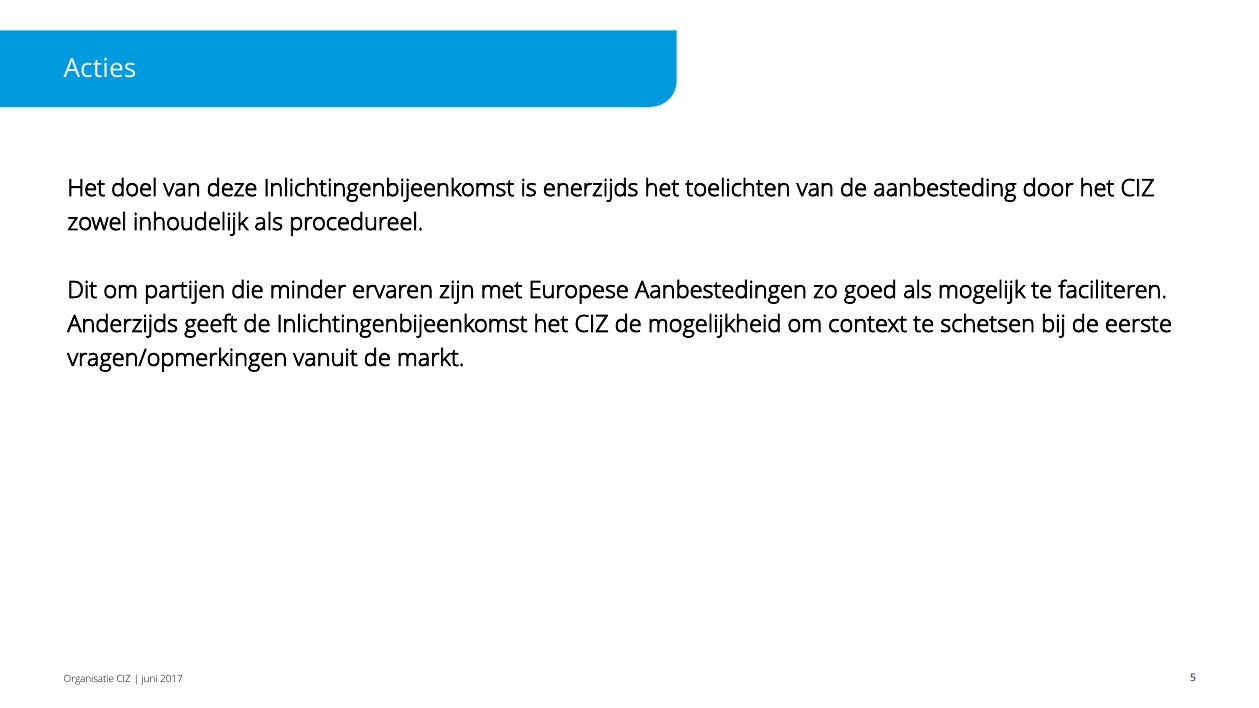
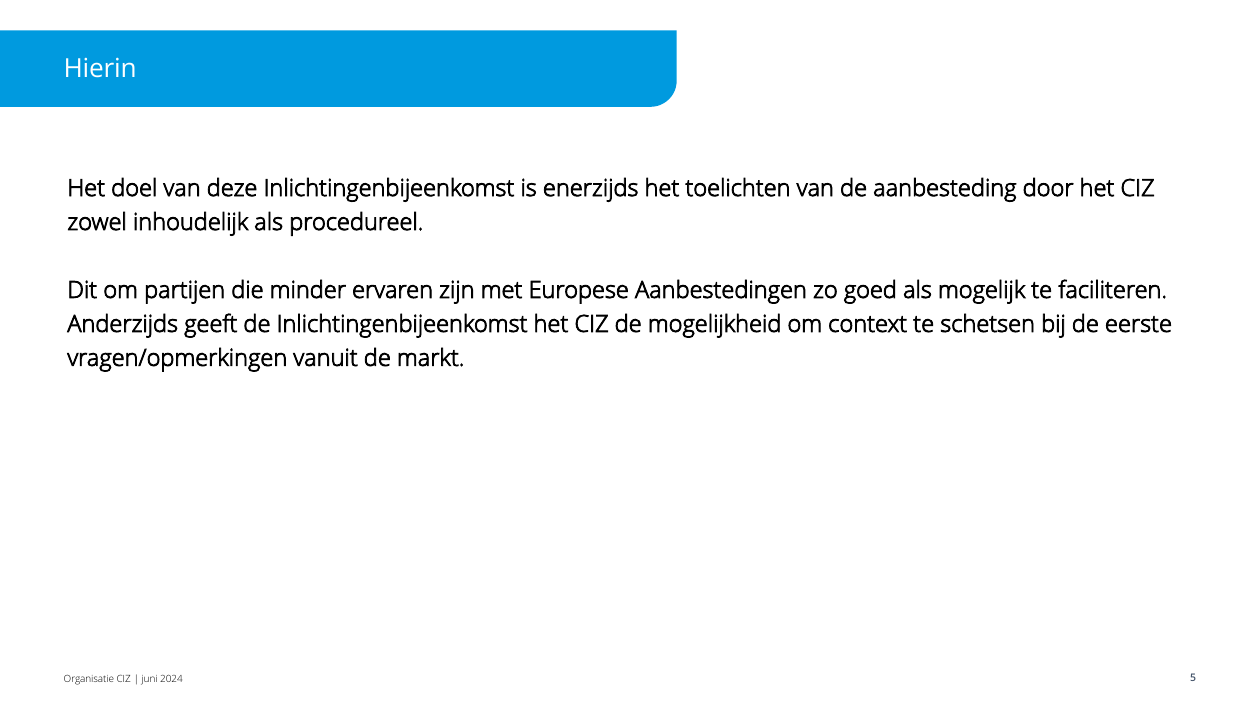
Acties: Acties -> Hierin (100, 69)
2017: 2017 -> 2024 (171, 679)
